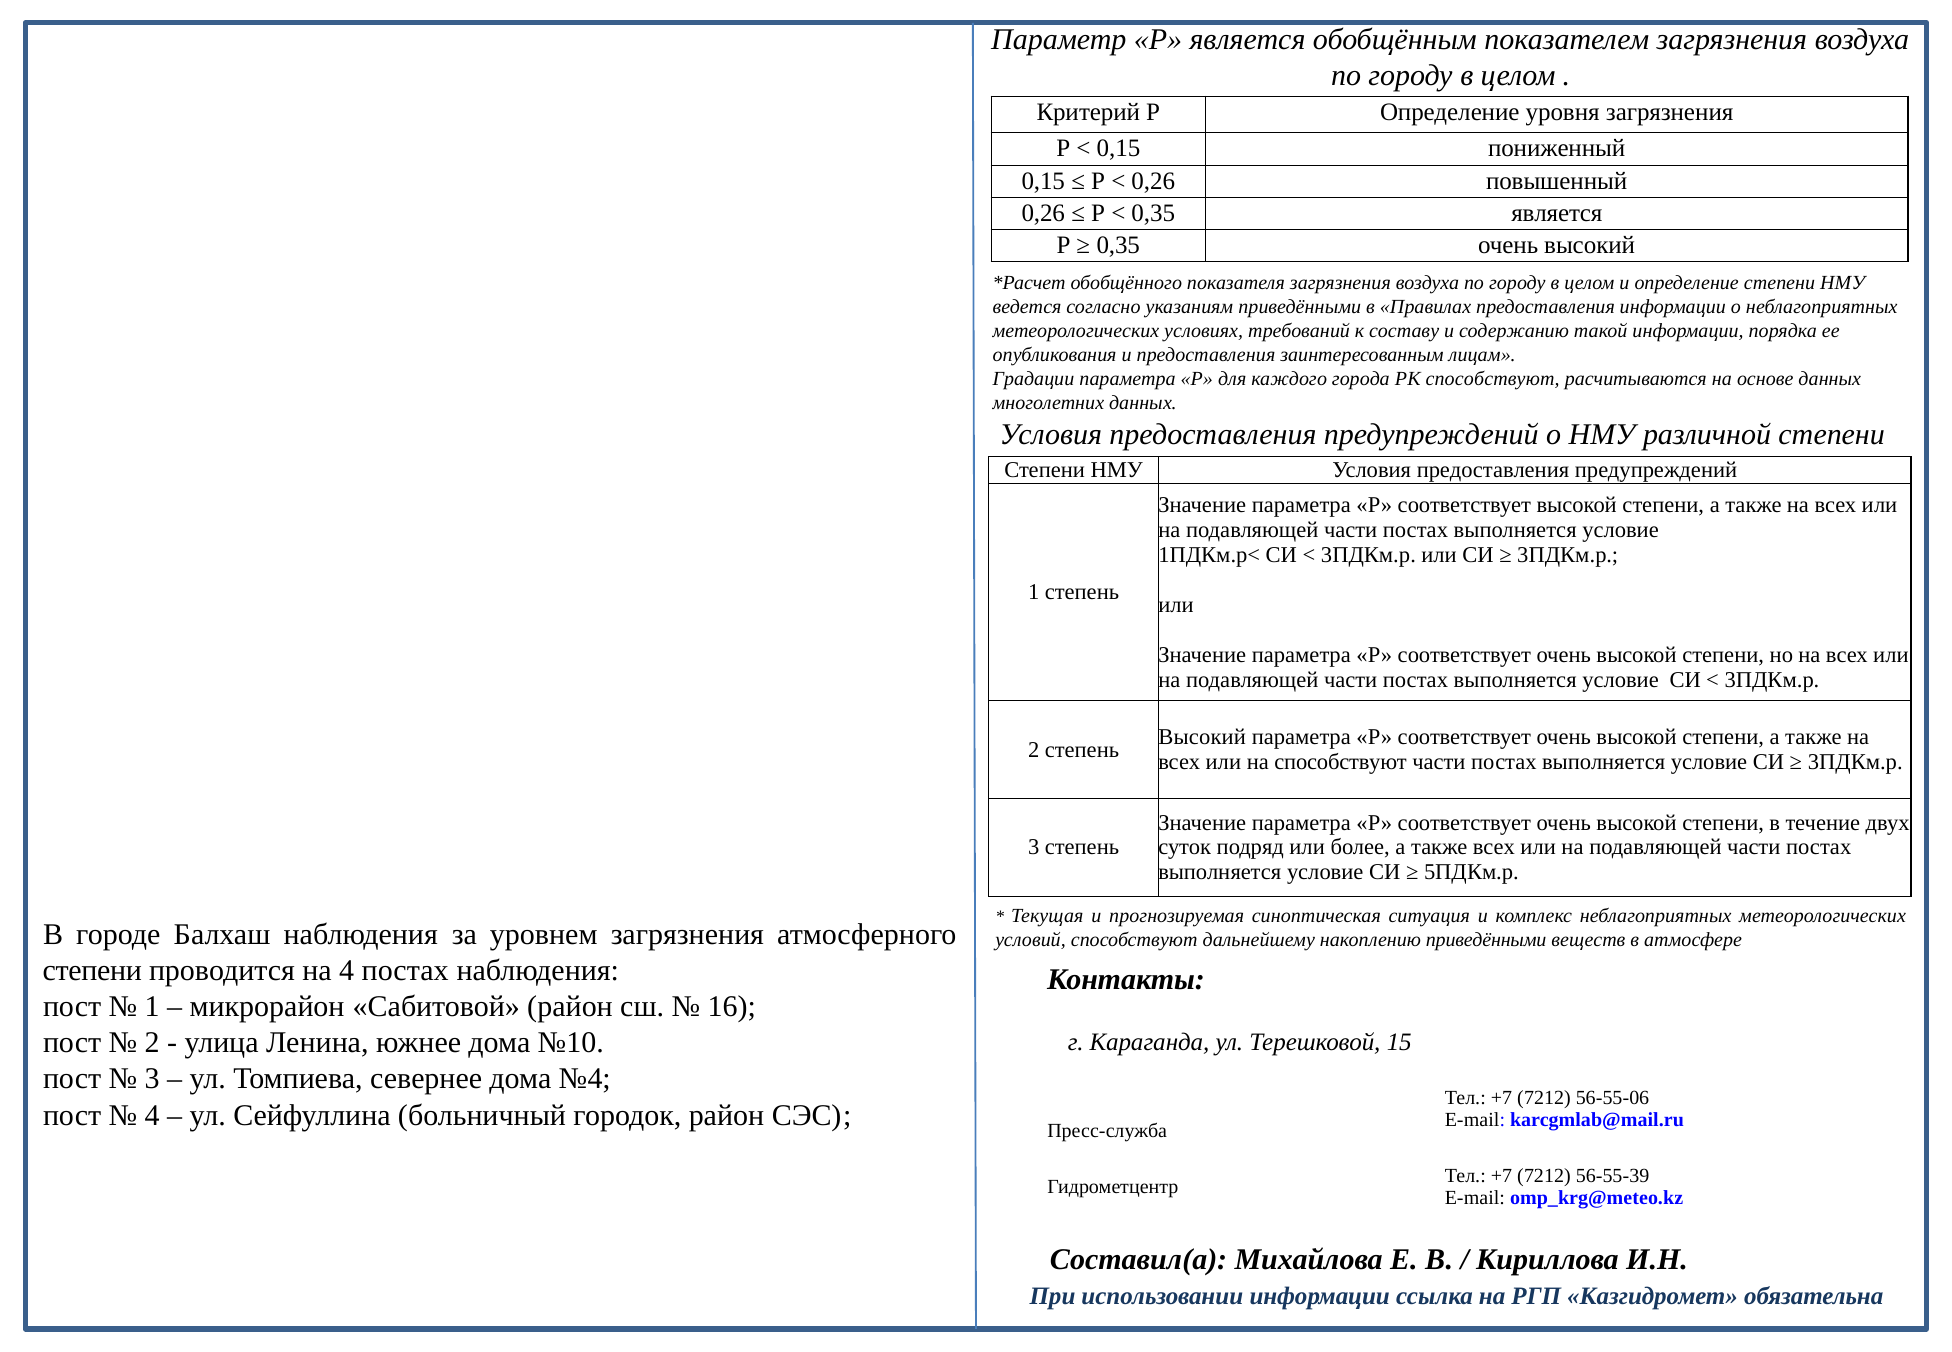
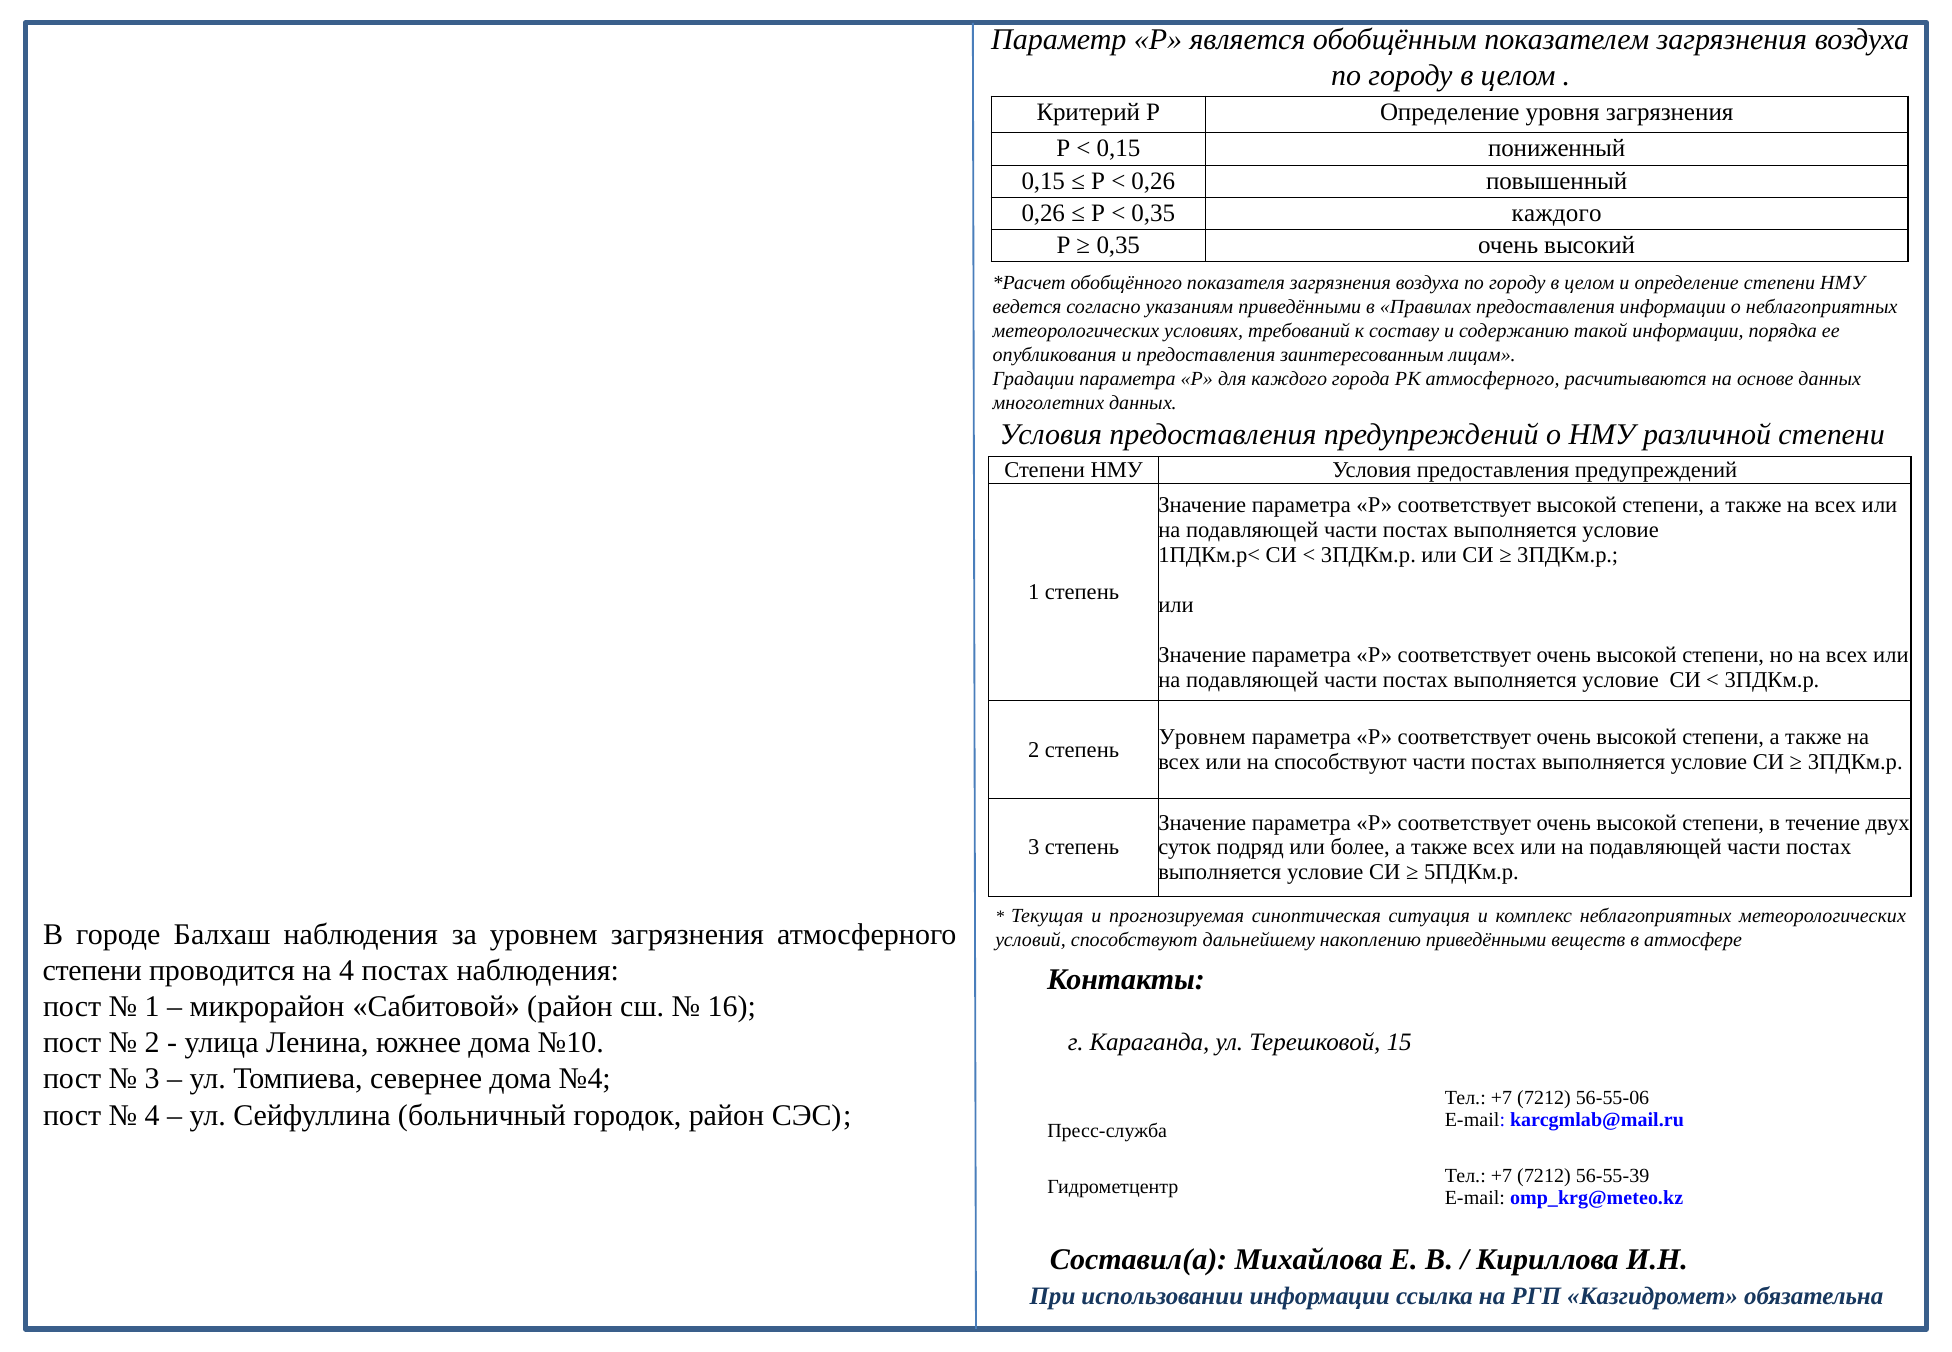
0,35 является: является -> каждого (1557, 213)
РК способствуют: способствуют -> атмосферного (1493, 378)
Высокий: Высокий -> Уровнем (1202, 737)
